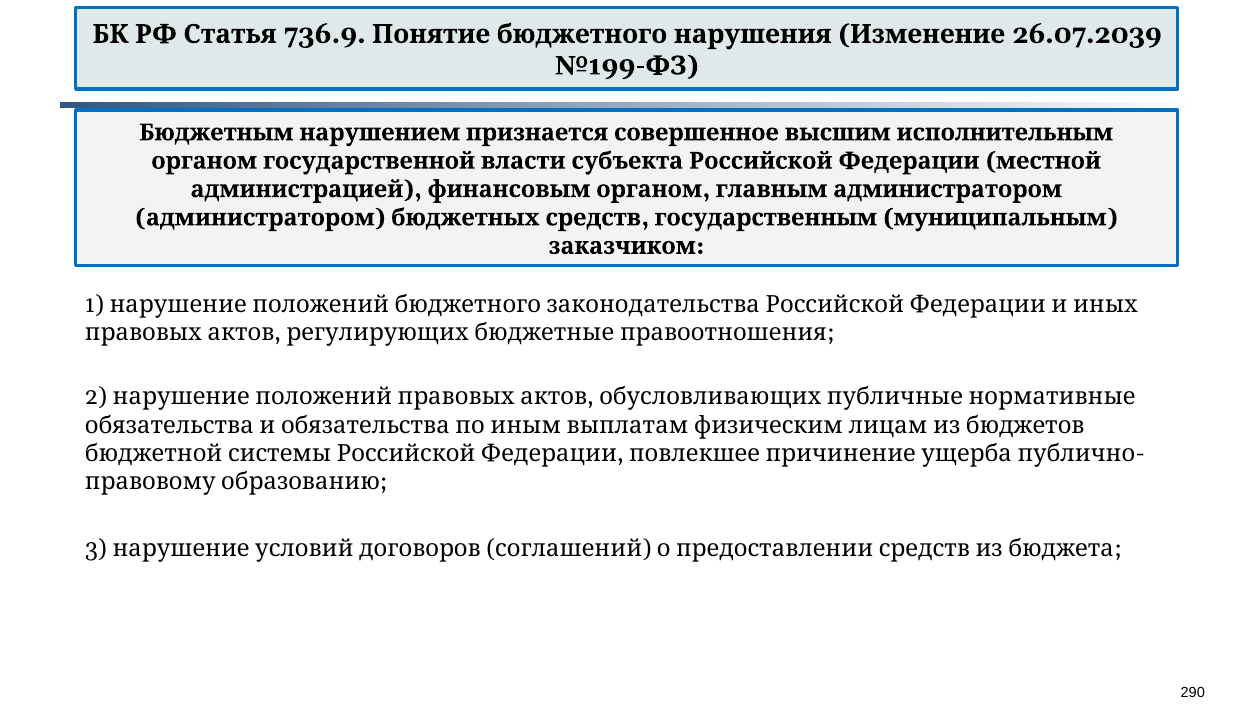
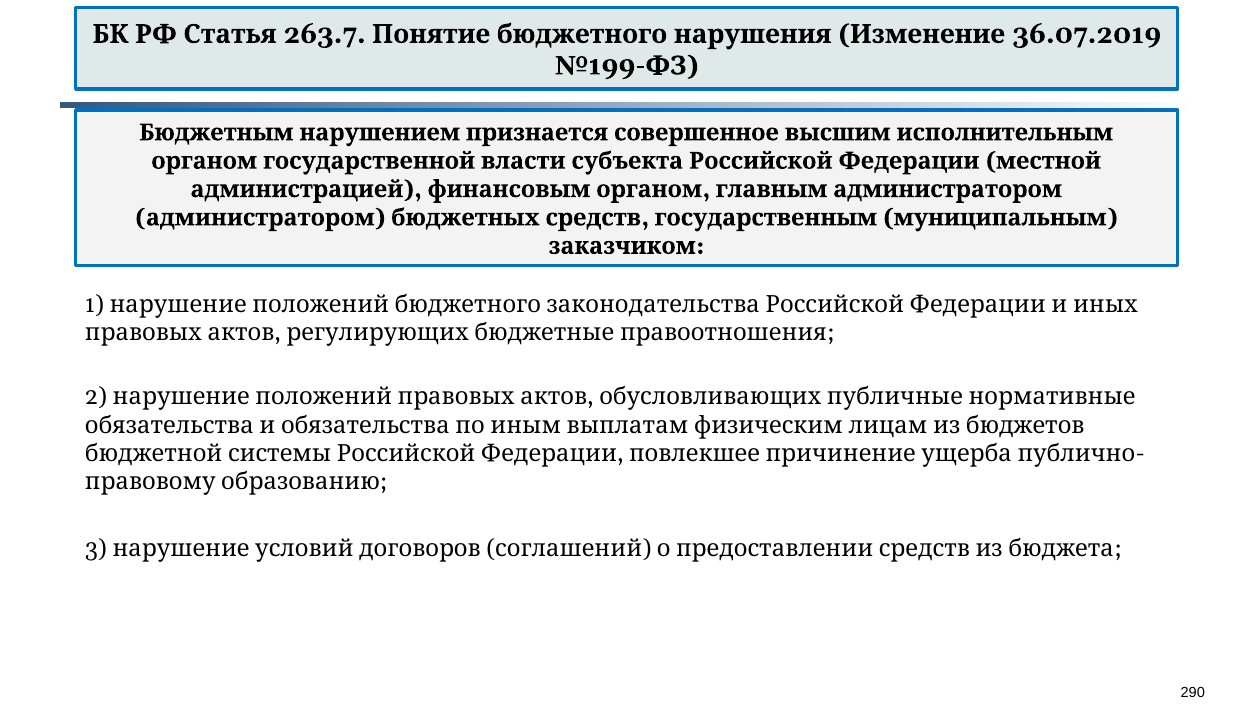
736.9: 736.9 -> 263.7 (325, 34)
26.07.2039: 26.07.2039 -> 36.07.2019 (1087, 34)
